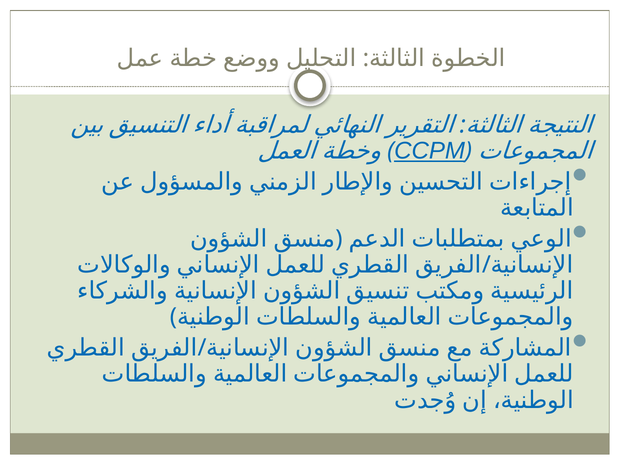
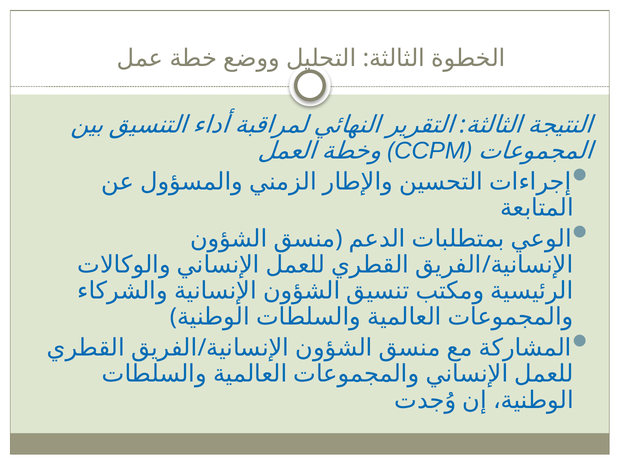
CCPM underline: present -> none (430, 151)
